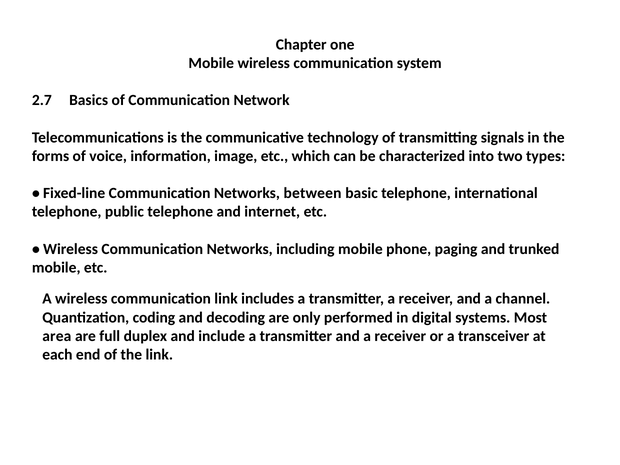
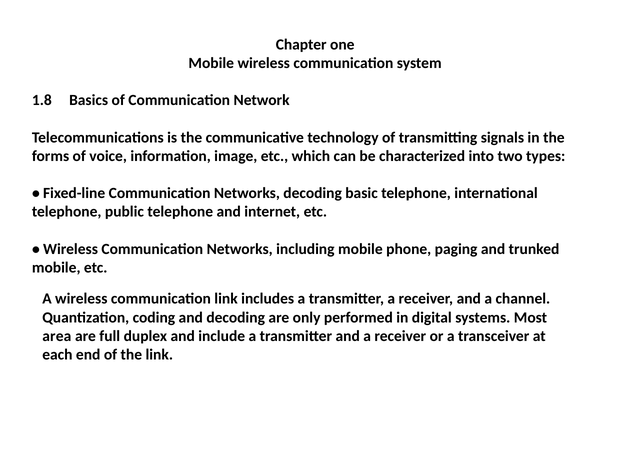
2.7: 2.7 -> 1.8 (42, 100)
Networks between: between -> decoding (313, 193)
